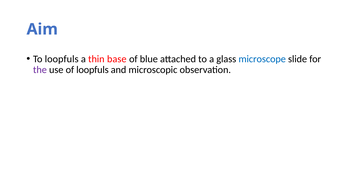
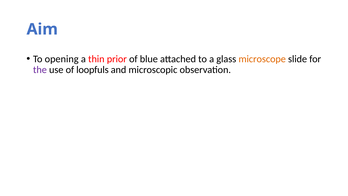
To loopfuls: loopfuls -> opening (62, 59)
base: base -> prior (117, 59)
microscope colour: blue -> orange (262, 59)
